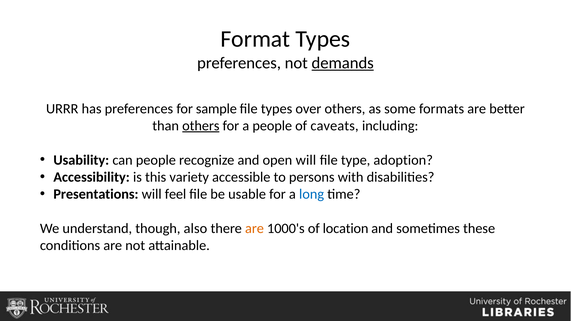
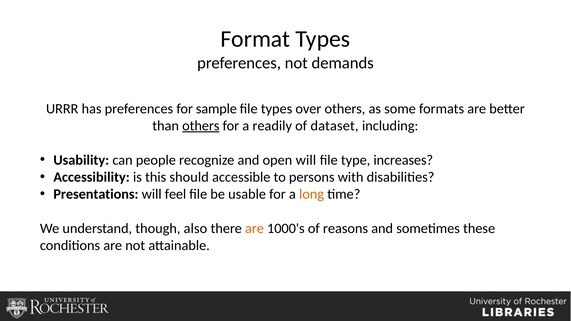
demands underline: present -> none (343, 63)
a people: people -> readily (272, 126)
caveats: caveats -> dataset (335, 126)
adoption: adoption -> increases (403, 160)
variety: variety -> should (189, 177)
long colour: blue -> orange (312, 194)
location: location -> reasons (345, 229)
